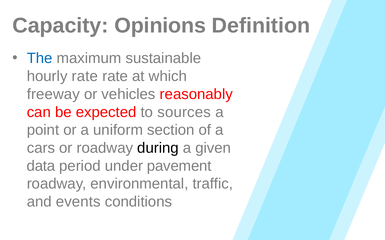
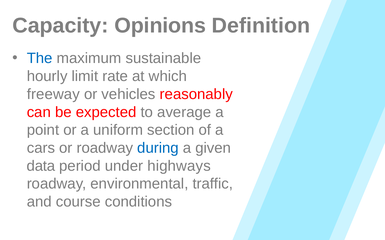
hourly rate: rate -> limit (85, 76)
sources: sources -> average (184, 112)
during colour: black -> blue (158, 148)
pavement: pavement -> highways (179, 166)
events: events -> course (78, 202)
